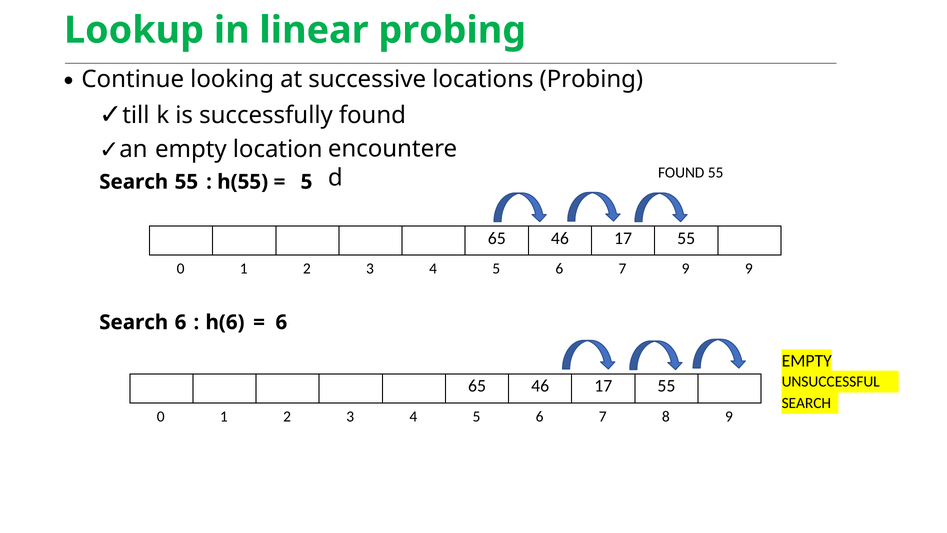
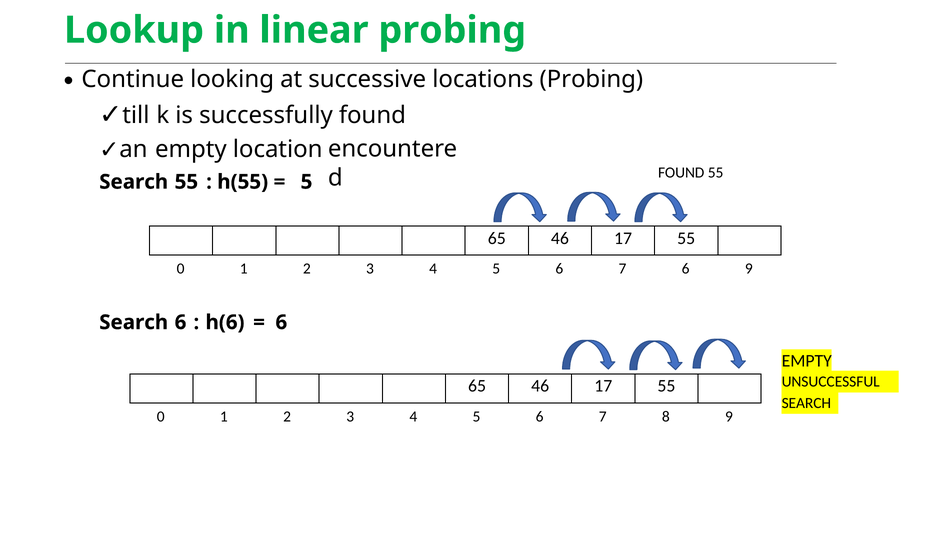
7 9: 9 -> 6 (686, 268)
